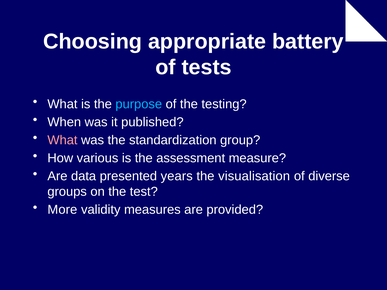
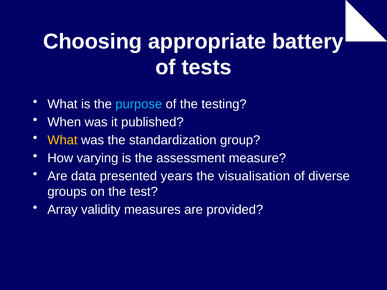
What colour: pink -> yellow (62, 140)
various: various -> varying (98, 158)
More: More -> Array (63, 210)
